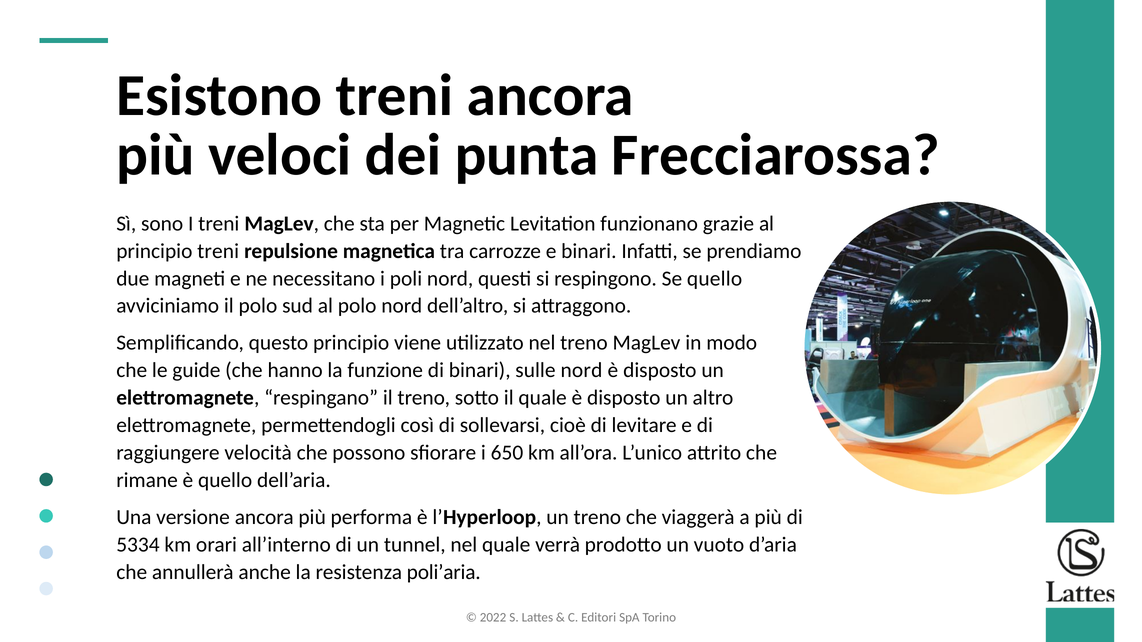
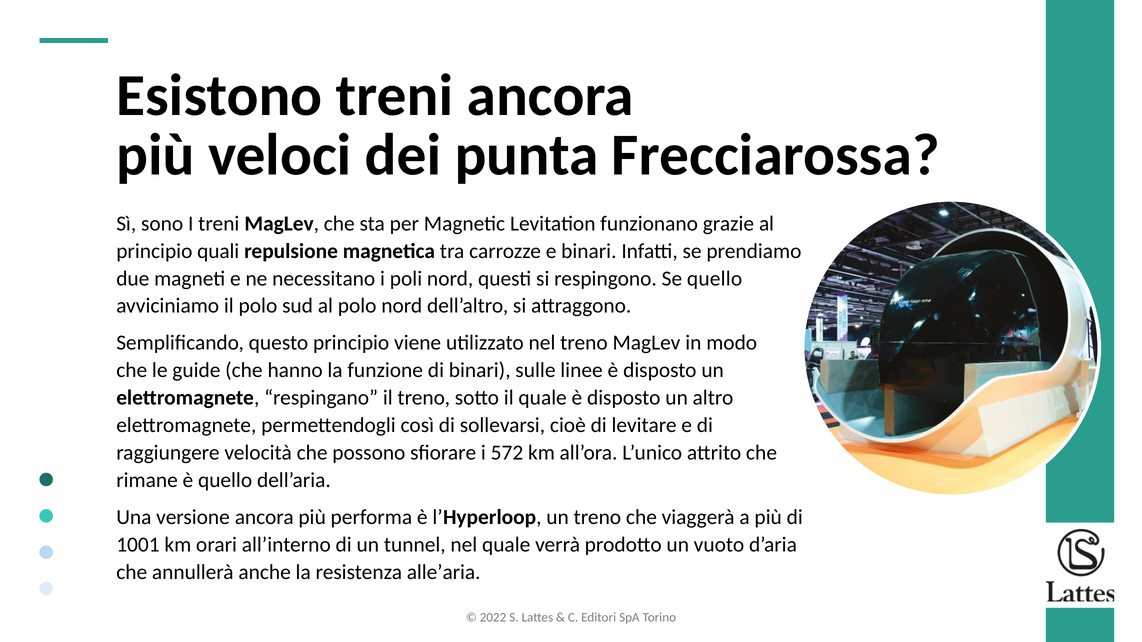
principio treni: treni -> quali (218, 251)
sulle nord: nord -> linee (582, 371)
650: 650 -> 572 (507, 453)
5334: 5334 -> 1001 (138, 545)
poli’aria: poli’aria -> alle’aria (444, 572)
